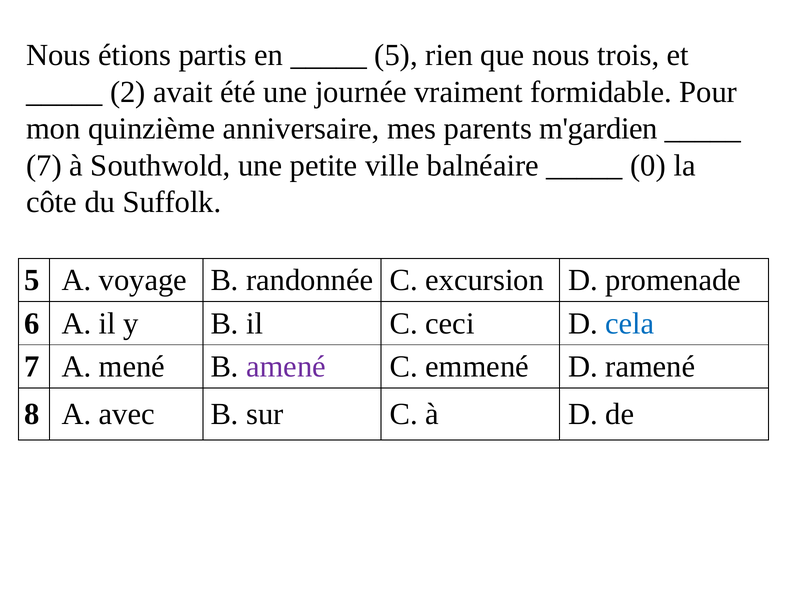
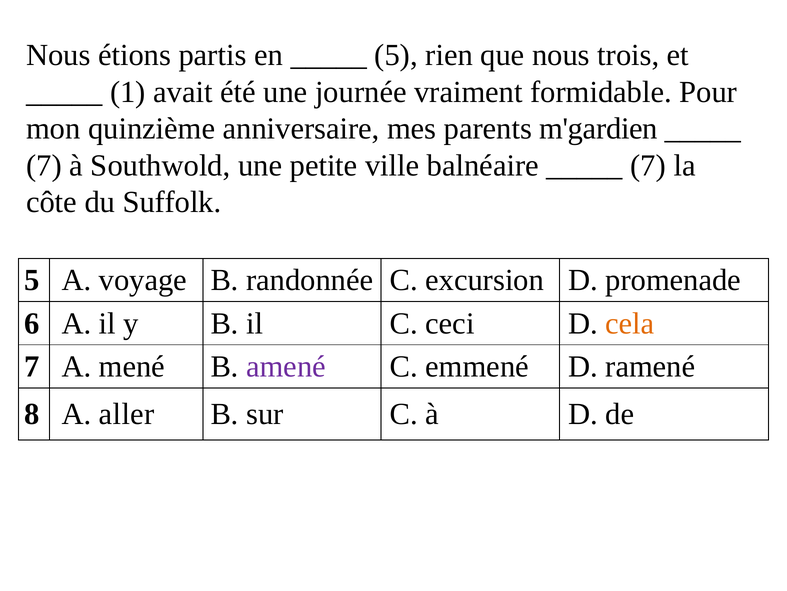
2: 2 -> 1 (128, 92)
0: 0 -> 7 (648, 165)
cela colour: blue -> orange (630, 323)
avec: avec -> aller (127, 414)
